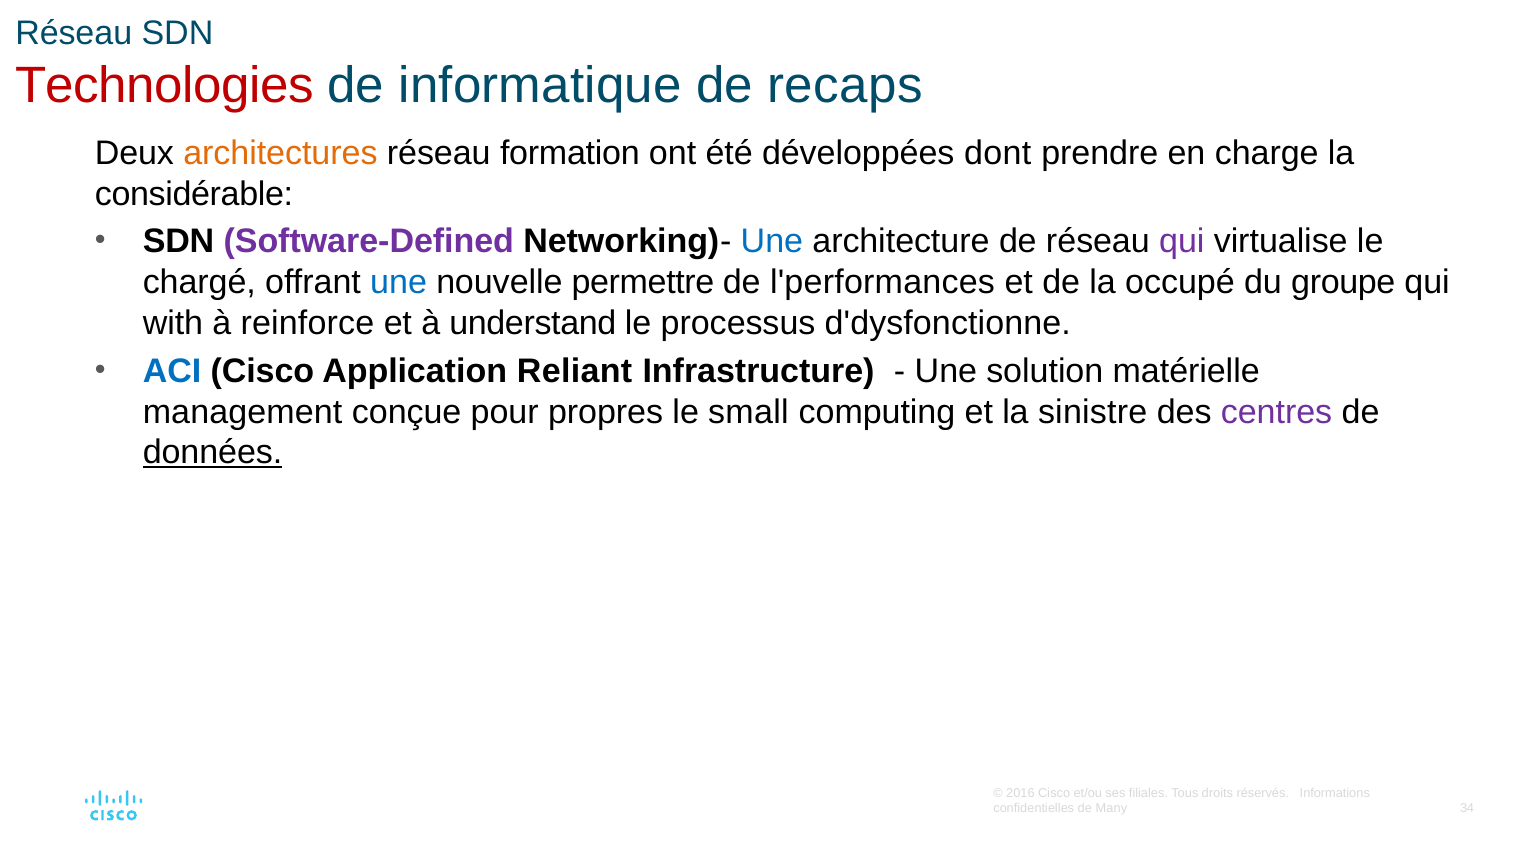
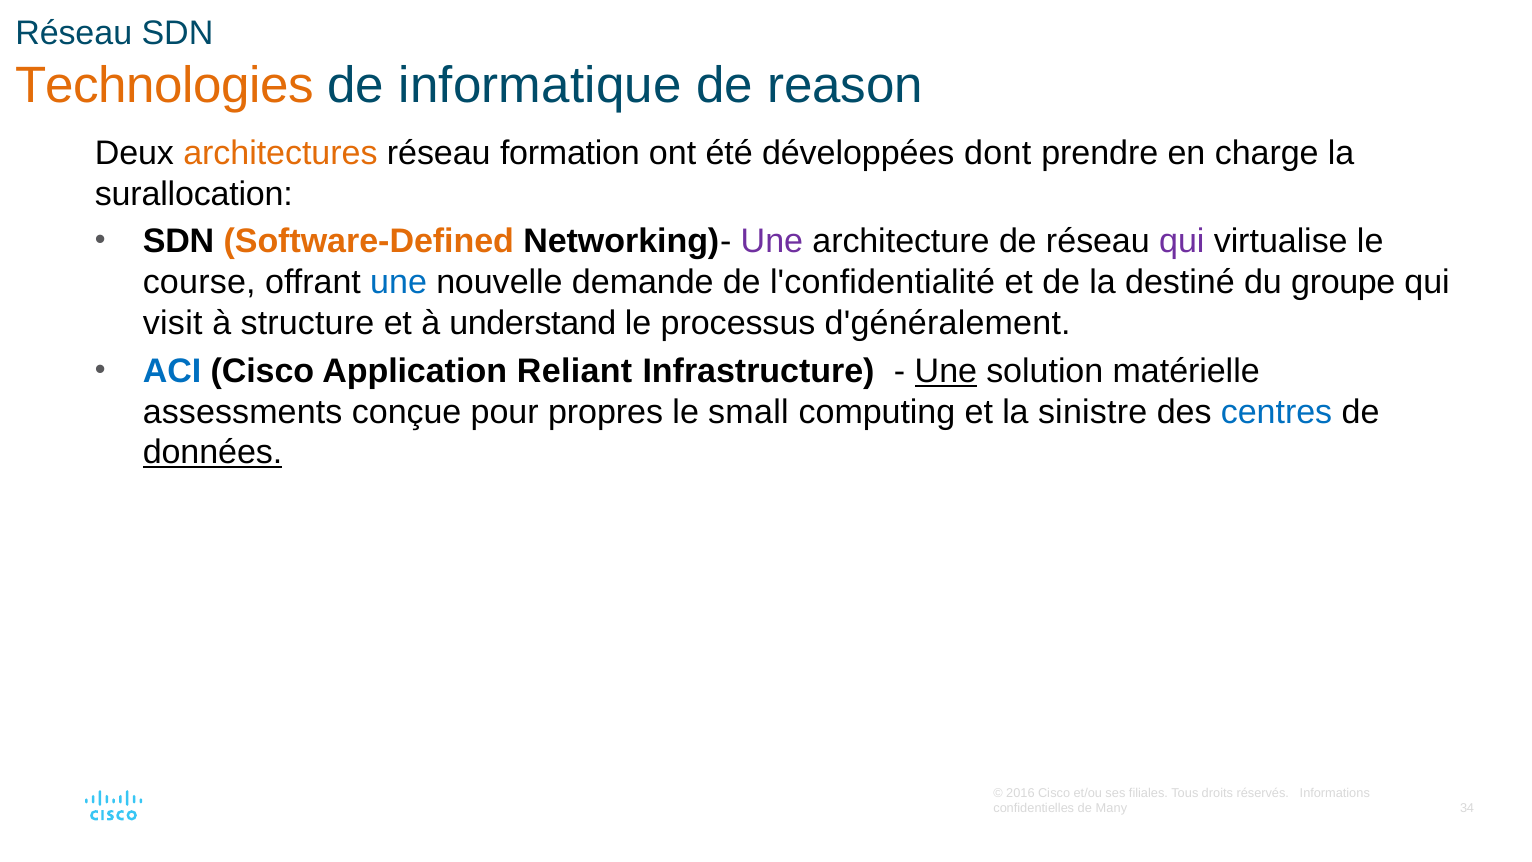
Technologies colour: red -> orange (165, 85)
recaps: recaps -> reason (845, 85)
considérable: considérable -> surallocation (194, 194)
Software-Defined colour: purple -> orange (369, 242)
Une colour: blue -> purple (772, 242)
chargé: chargé -> course (199, 282)
permettre: permettre -> demande (643, 282)
l'performances: l'performances -> l'confidentialité (883, 282)
occupé: occupé -> destiné (1180, 282)
with: with -> visit (173, 323)
reinforce: reinforce -> structure (307, 323)
d'dysfonctionne: d'dysfonctionne -> d'généralement (948, 323)
Une underline: none -> present (946, 371)
management: management -> assessments (243, 412)
centres colour: purple -> blue (1277, 412)
